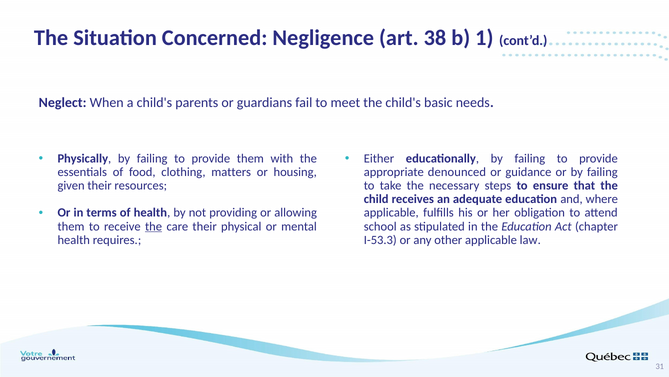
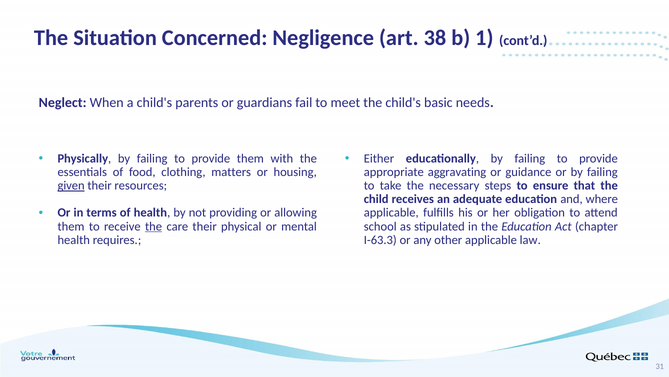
denounced: denounced -> aggravating (457, 172)
given underline: none -> present (71, 185)
I-53.3: I-53.3 -> I-63.3 (380, 240)
